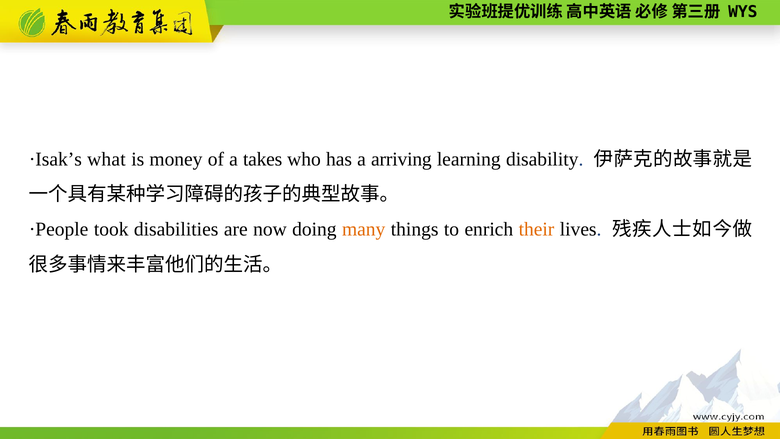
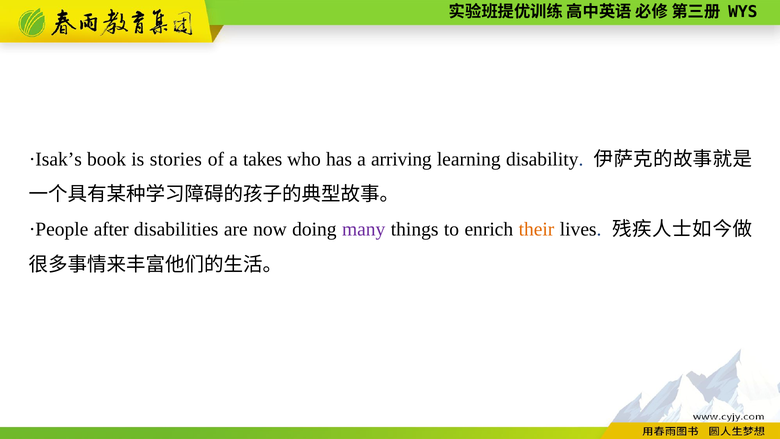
what: what -> book (107, 159)
money: money -> stories (176, 159)
took: took -> after (111, 229)
many colour: orange -> purple (364, 229)
